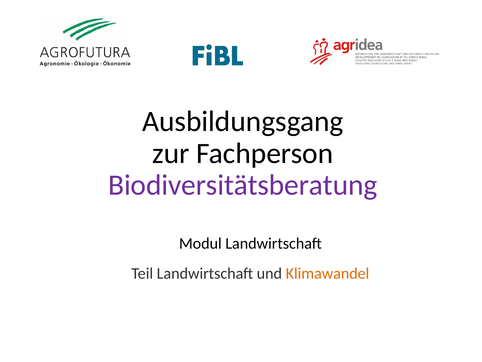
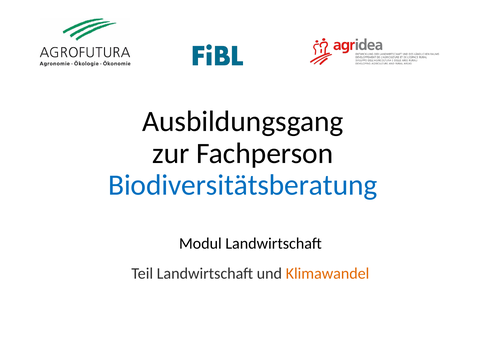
Biodiversitätsberatung colour: purple -> blue (243, 185)
